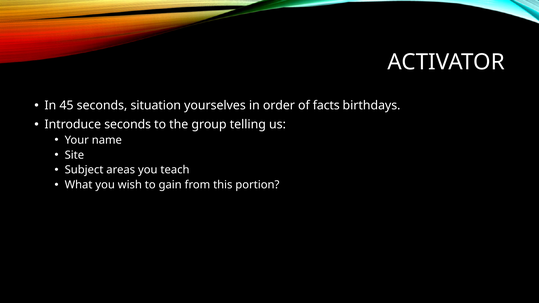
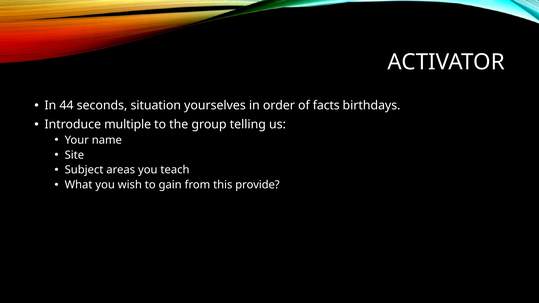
45: 45 -> 44 (66, 106)
Introduce seconds: seconds -> multiple (128, 125)
portion: portion -> provide (257, 185)
